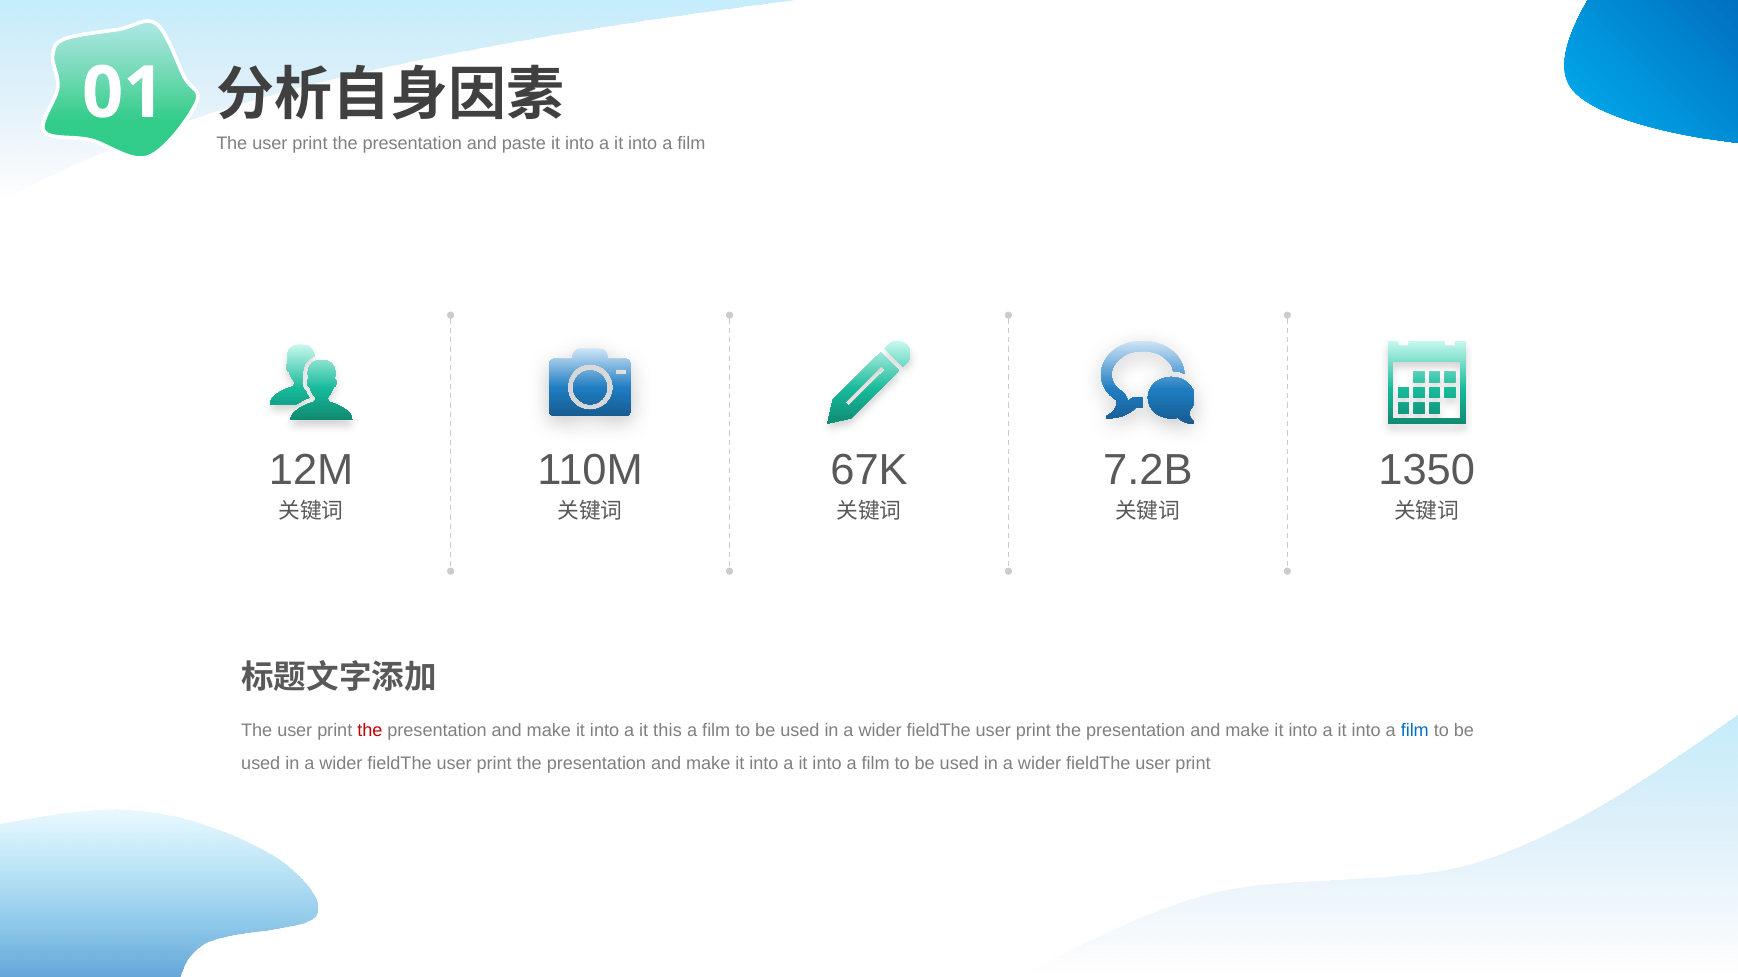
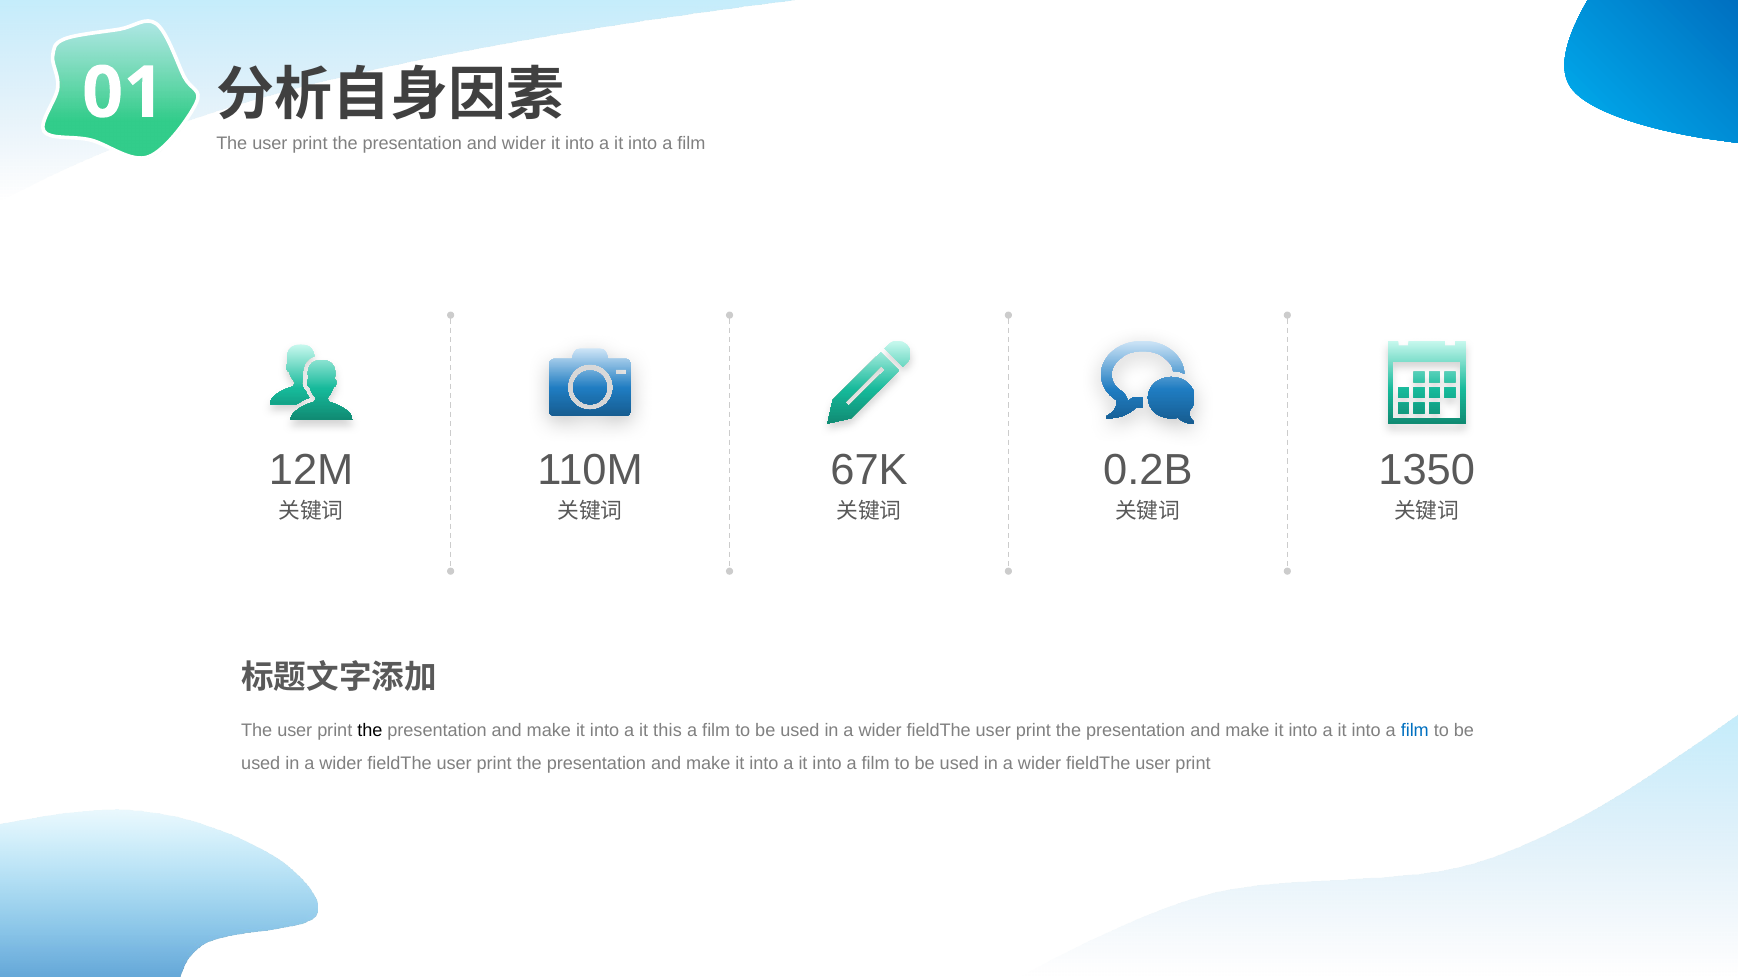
and paste: paste -> wider (524, 144)
7.2B: 7.2B -> 0.2B (1148, 470)
the colour: red -> black (370, 731)
